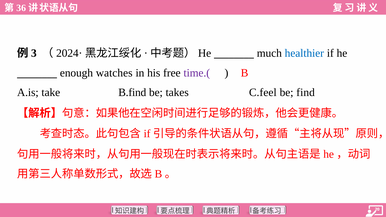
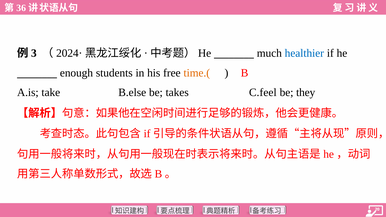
watches: watches -> students (114, 73)
time.( colour: purple -> orange (197, 73)
B.find: B.find -> B.else (132, 93)
find: find -> they (306, 93)
